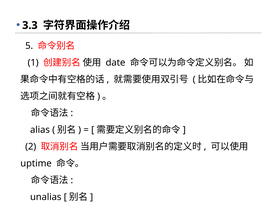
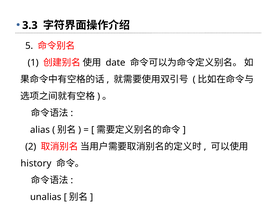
uptime: uptime -> history (36, 163)
